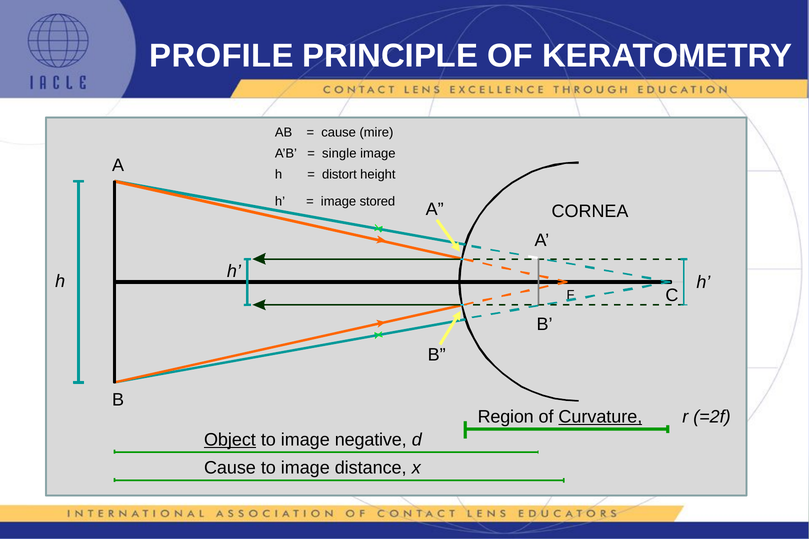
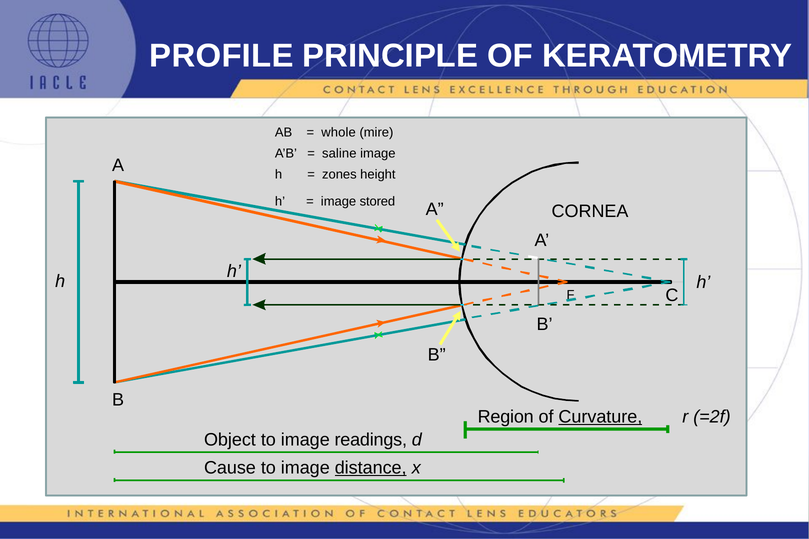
cause: cause -> whole (339, 133)
single: single -> saline (339, 154)
distort: distort -> zones (339, 175)
Object underline: present -> none (230, 440)
negative: negative -> readings (371, 440)
distance underline: none -> present (371, 468)
